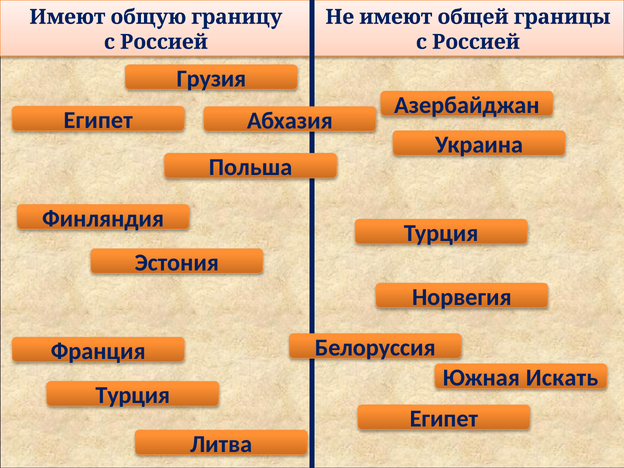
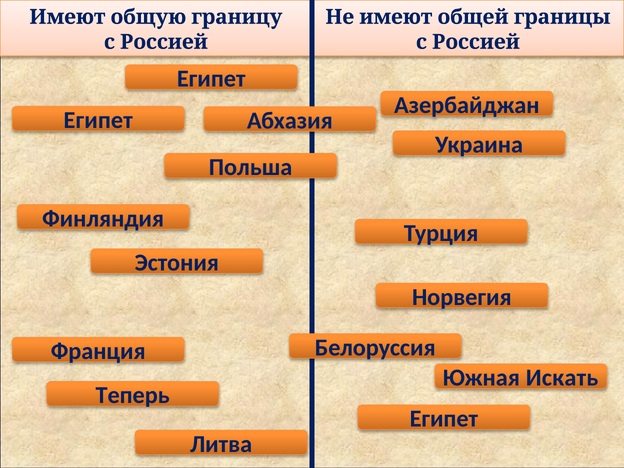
Грузия: Грузия -> Египет (211, 79)
Турция: Турция -> Теперь (133, 395)
